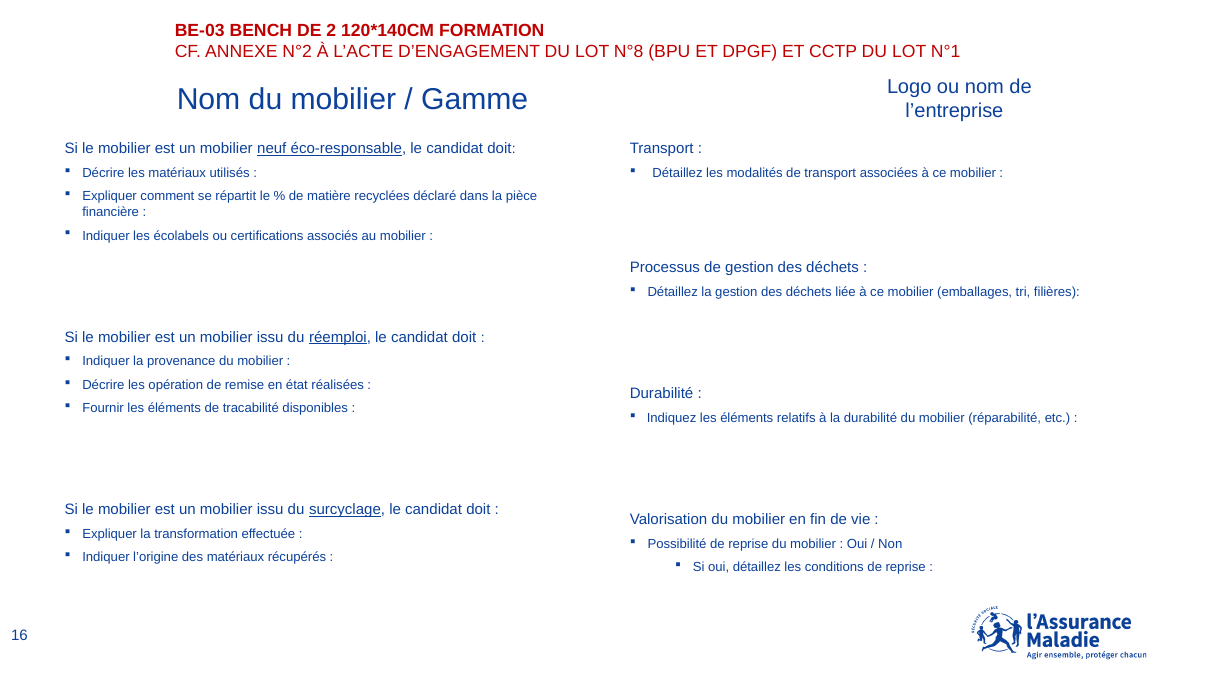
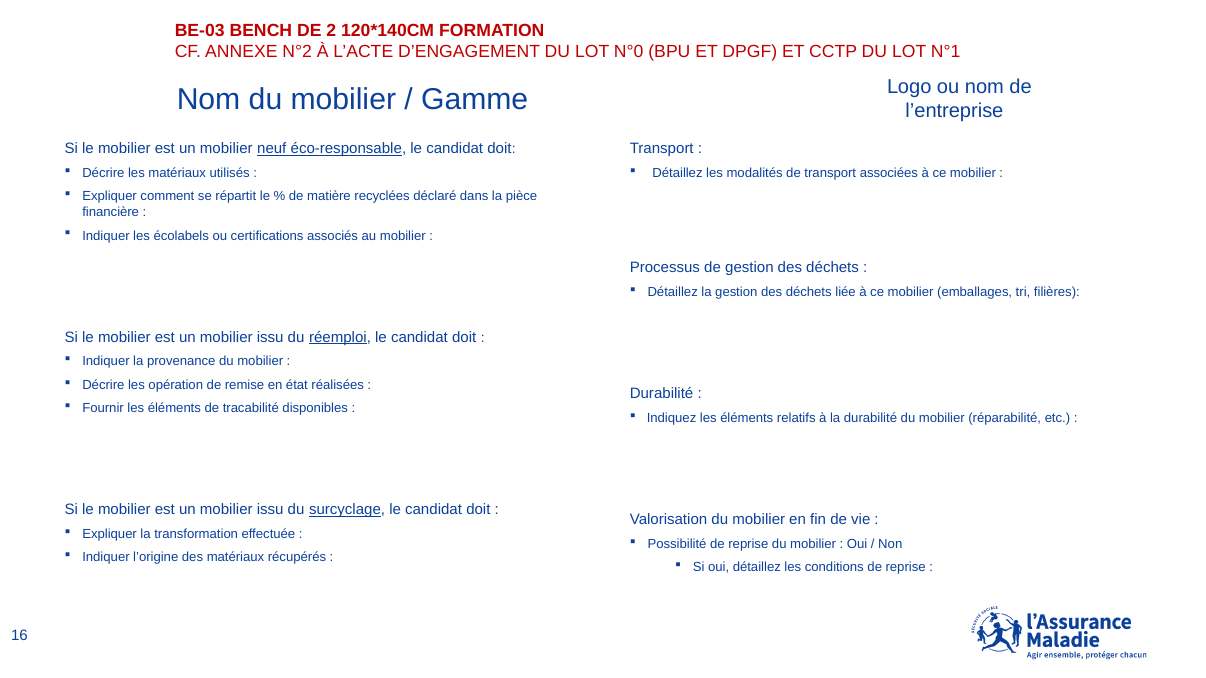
N°8: N°8 -> N°0 (629, 52)
